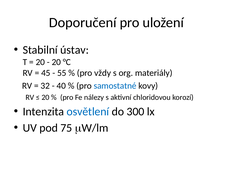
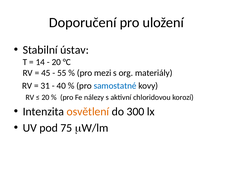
20: 20 -> 14 (40, 62)
vždy: vždy -> mezi (103, 73)
32: 32 -> 31 (45, 86)
osvětlení colour: blue -> orange (88, 111)
